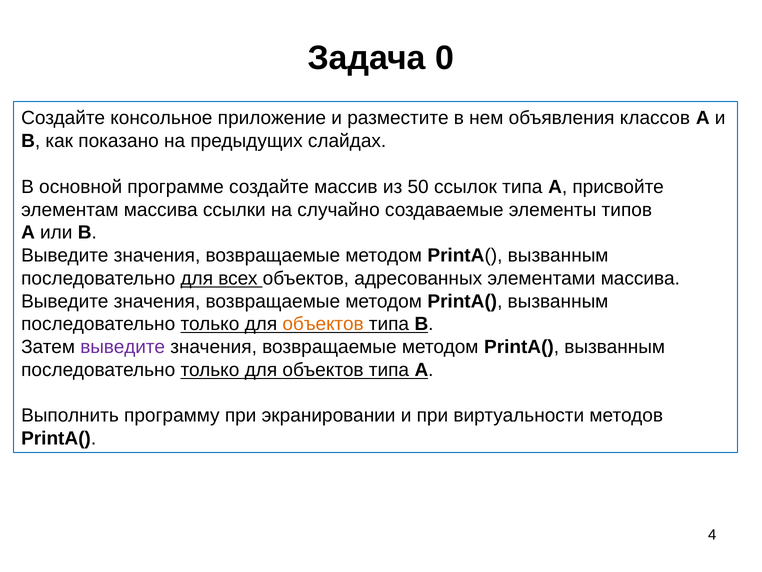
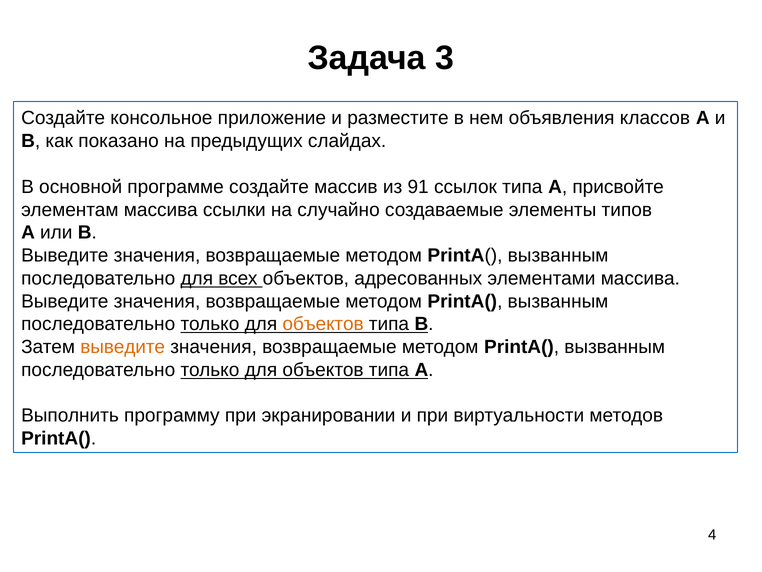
0: 0 -> 3 (445, 58)
50: 50 -> 91 (418, 187)
выведите colour: purple -> orange (123, 347)
